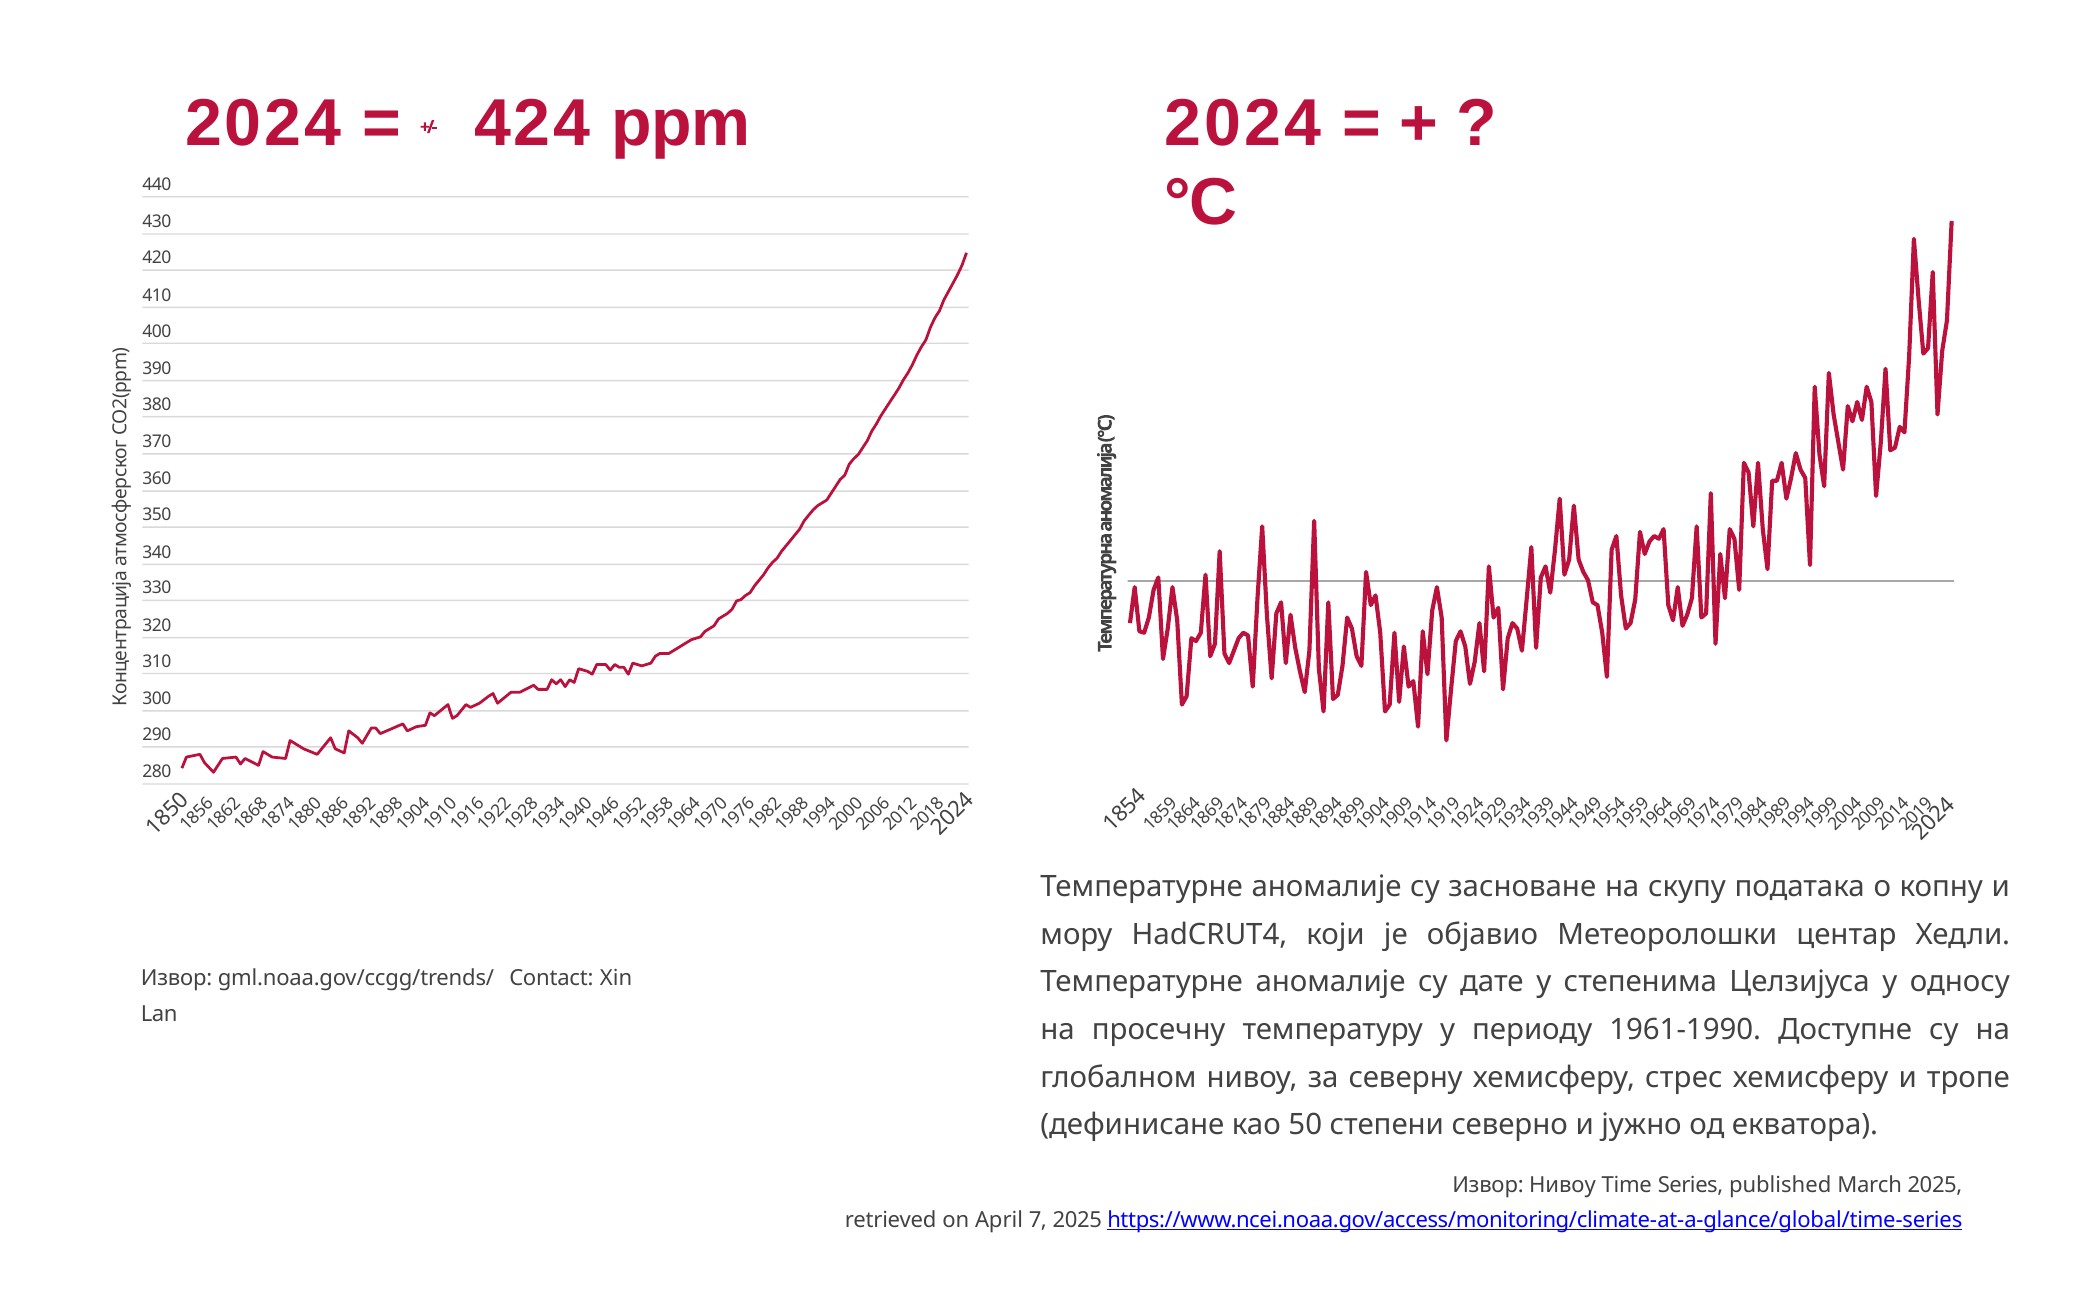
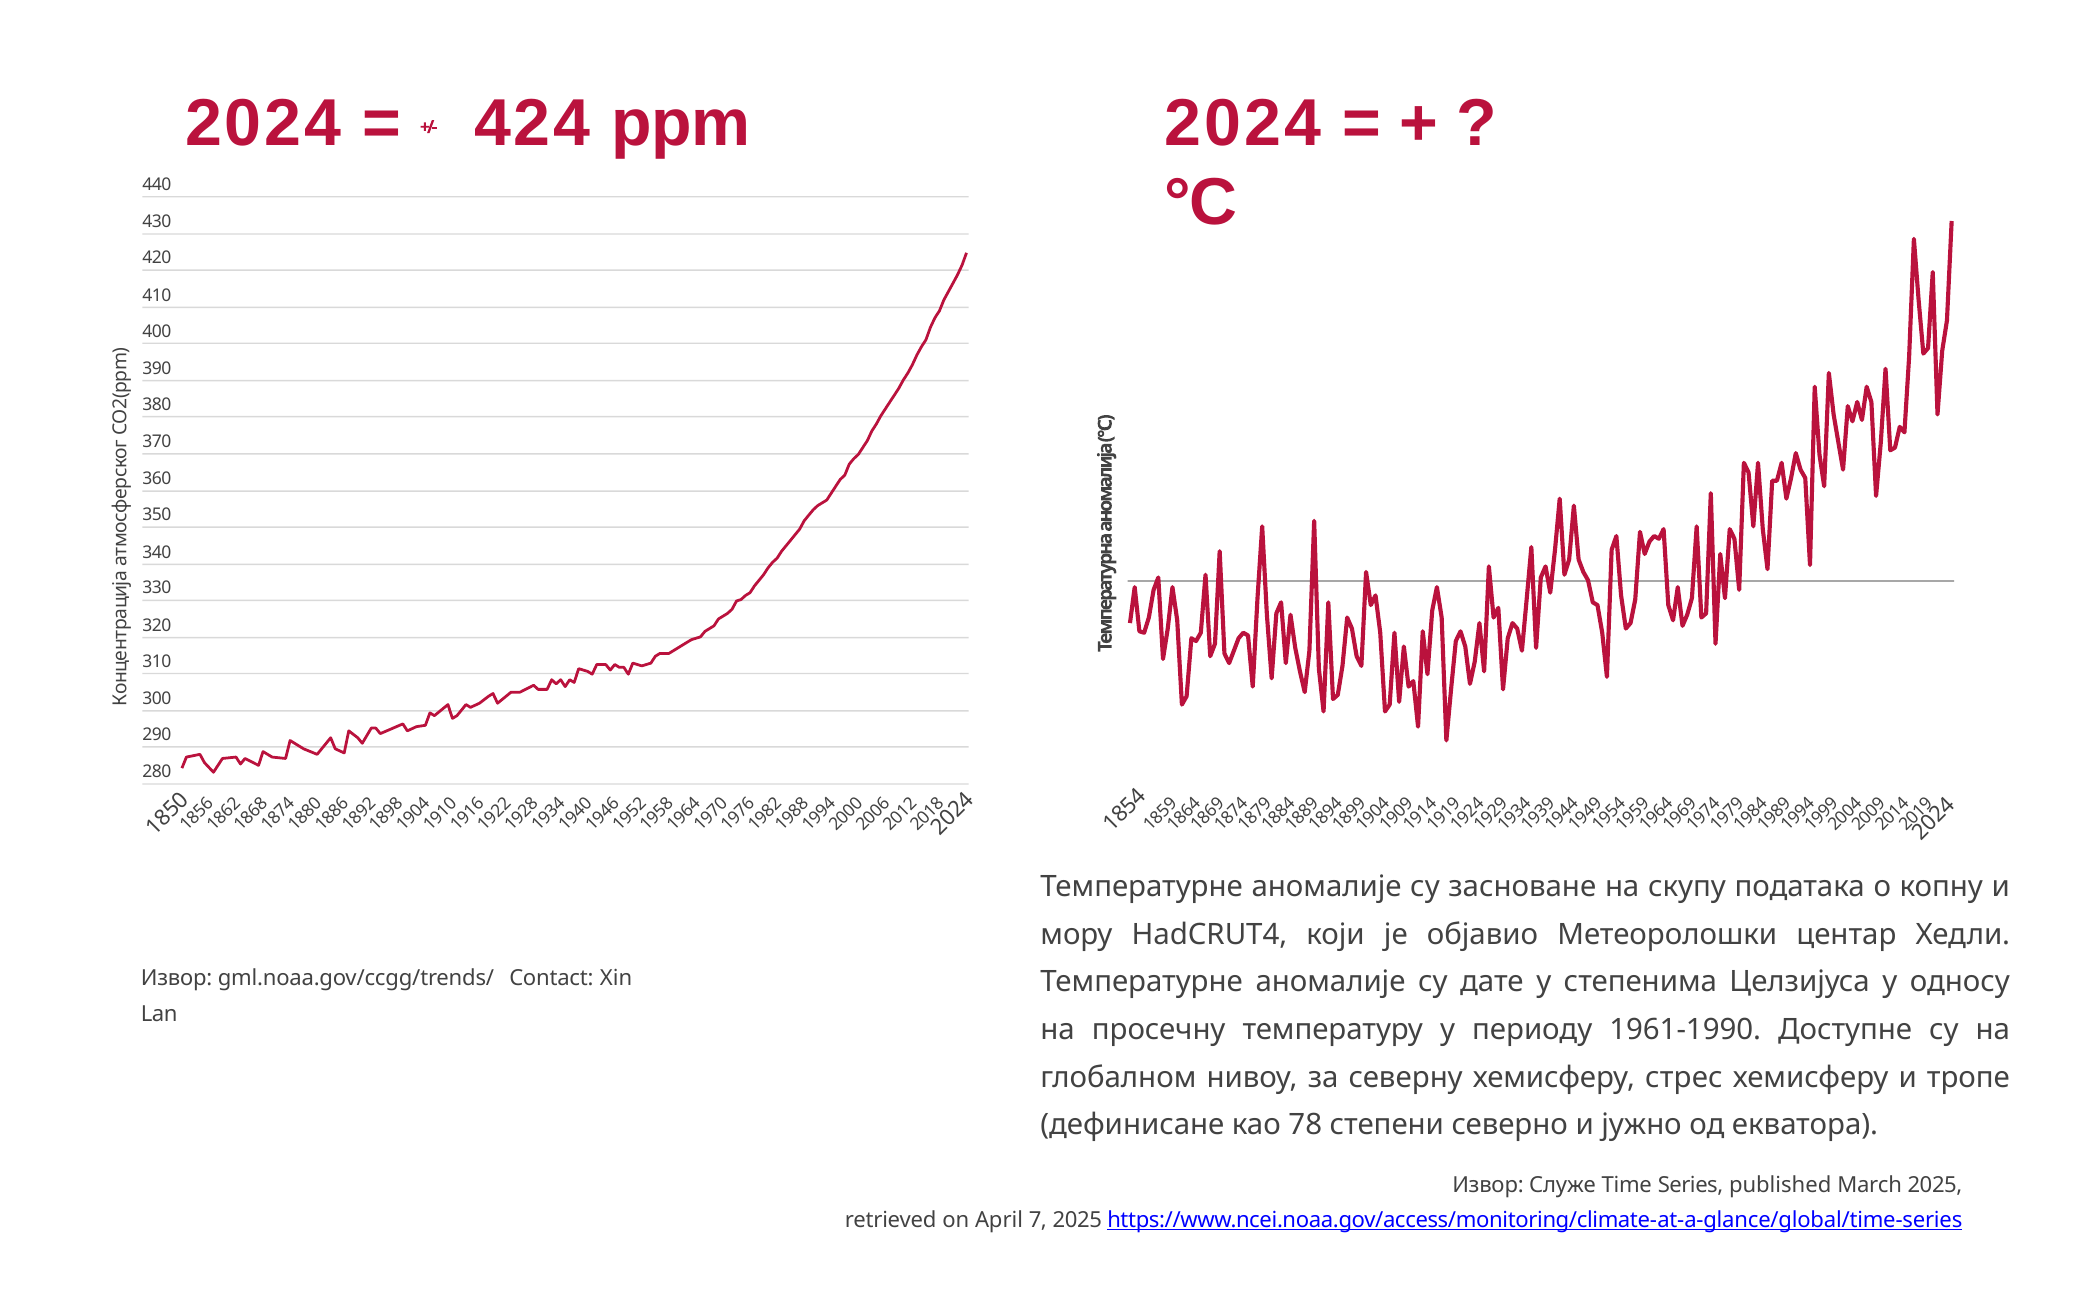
50: 50 -> 78 (1305, 1125)
Извор Нивоу: Нивоу -> Служе (1562, 1186)
